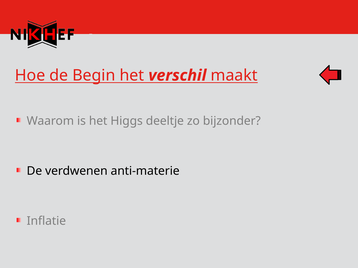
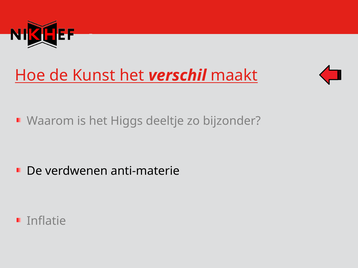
Begin: Begin -> Kunst (94, 76)
